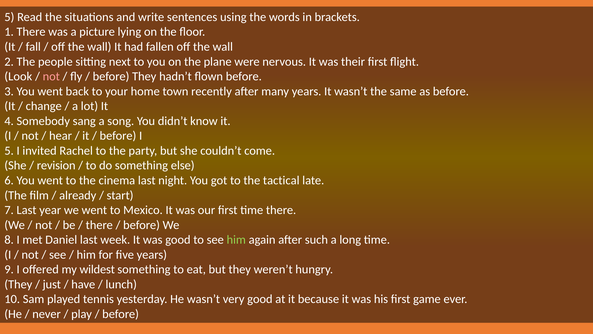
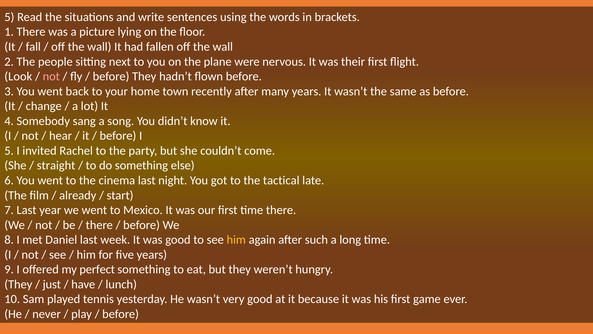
revision: revision -> straight (56, 165)
him colour: light green -> yellow (236, 239)
wildest: wildest -> perfect (97, 269)
